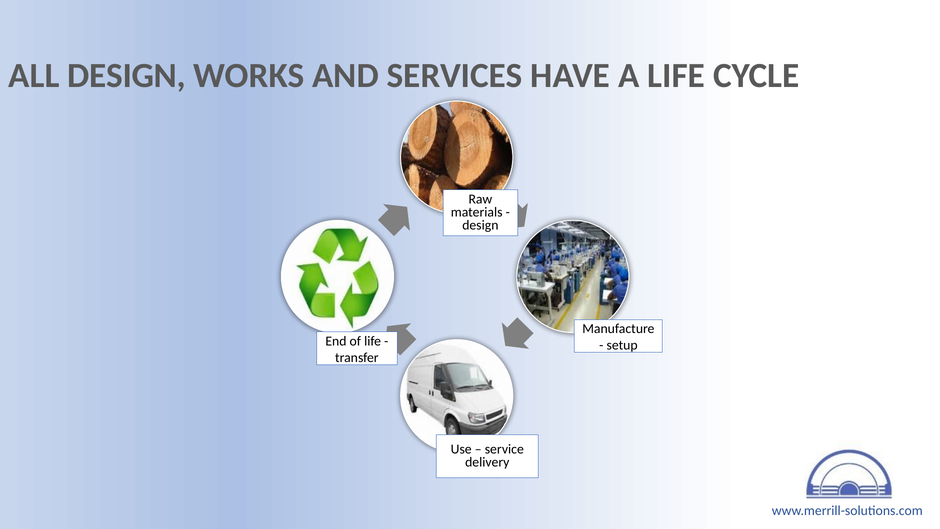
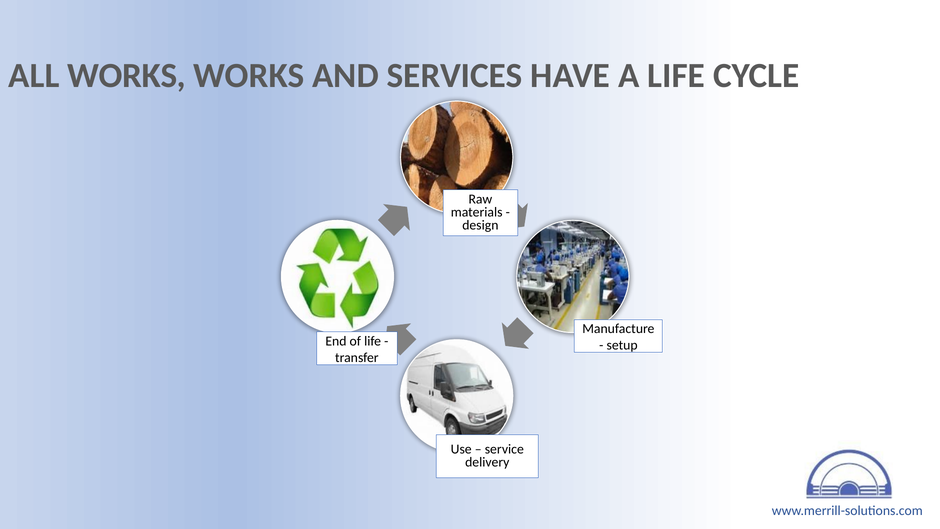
ALL DESIGN: DESIGN -> WORKS (127, 75)
